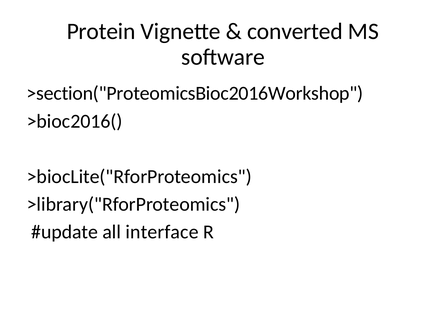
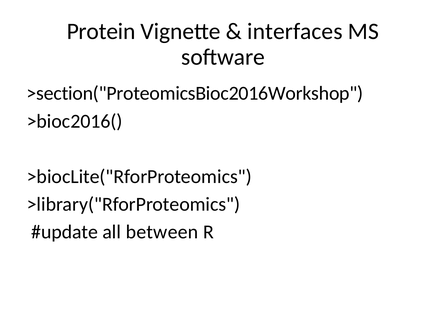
converted: converted -> interfaces (295, 32)
interface: interface -> between (162, 232)
